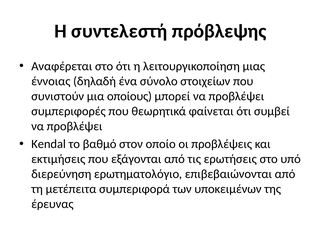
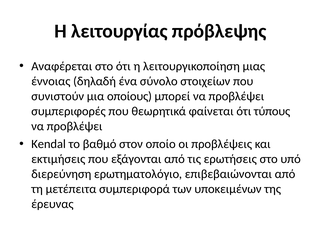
συντελεστή: συντελεστή -> λειτουργίας (119, 31)
συμβεί: συμβεί -> τύπους (272, 111)
